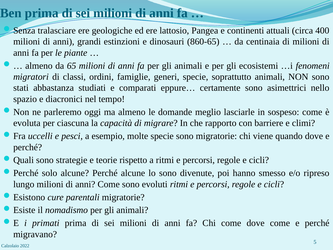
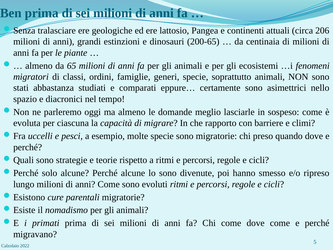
400: 400 -> 206 (322, 30)
860-65: 860-65 -> 200-65 (203, 42)
viene: viene -> preso (263, 136)
